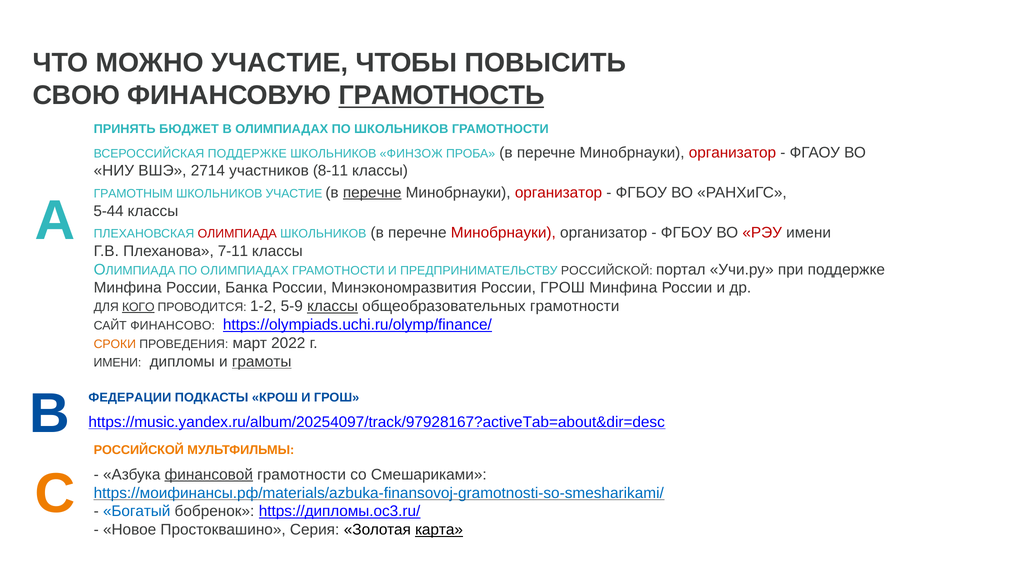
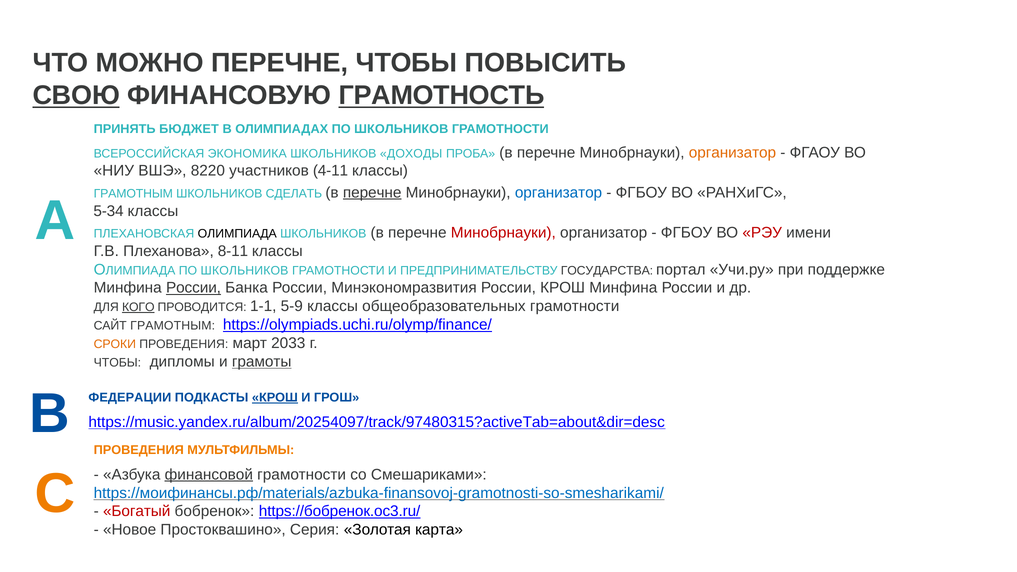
МОЖНО УЧАСТИЕ: УЧАСТИЕ -> ПЕРЕЧНЕ (280, 63)
СВОЮ underline: none -> present (76, 95)
ВСЕРОССИЙСКАЯ ПОДДЕРЖКЕ: ПОДДЕРЖКЕ -> ЭКОНОМИКА (247, 153)
ФИНЗОЖ: ФИНЗОЖ -> ДОХОДЫ (411, 153)
организатор colour: red -> orange (732, 152)
2714: 2714 -> 8220 (208, 171)
8-11: 8-11 -> 4-11 (330, 171)
ШКОЛЬНИКОВ УЧАСТИЕ: УЧАСТИЕ -> СДЕЛАТЬ (294, 194)
организатор colour: red -> blue (559, 193)
5-44: 5-44 -> 5-34 (109, 211)
ОЛИМПИАДА colour: red -> black (237, 234)
7-11: 7-11 -> 8-11 (233, 251)
ОЛИМПИАДАХ: ОЛИМПИАДАХ -> ШКОЛЬНИКОВ (245, 270)
ПРЕДПРИНИМАТЕЛЬСТВУ РОССИЙСКОЙ: РОССИЙСКОЙ -> ГОСУДАРСТВА (607, 270)
России underline: none -> present (194, 288)
России ГРОШ: ГРОШ -> КРОШ (563, 288)
1-2: 1-2 -> 1-1 (263, 306)
классы underline: present -> none (333, 306)
САЙТ ФИНАНСОВО: ФИНАНСОВО -> ГРАМОТНЫМ (173, 326)
2022: 2022 -> 2033 (288, 343)
ИМЕНИ: ИМЕНИ -> ЧТОБЫ (117, 363)
КРОШ underline: none -> present (275, 397)
https://music.yandex.ru/album/20254097/track/97928167?activeTab=about&dir=desc: https://music.yandex.ru/album/20254097/track/97928167?activeTab=about&dir=desc -> https://music.yandex.ru/album/20254097/track/97480315?activeTab=about&dir=desc (377, 422)
РОССИЙСКОЙ: РОССИЙСКОЙ -> ПРОВЕДЕНИЯ (139, 450)
Богатый colour: blue -> red (137, 511)
https://дипломы.oc3.ru/: https://дипломы.oc3.ru/ -> https://бобренок.oc3.ru/ (340, 511)
карта underline: present -> none (439, 530)
